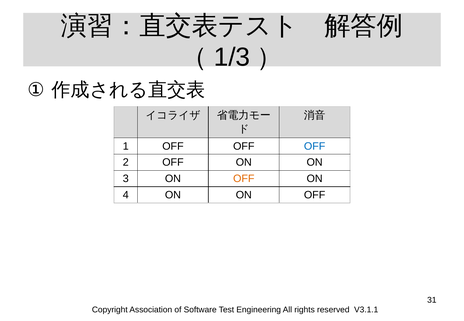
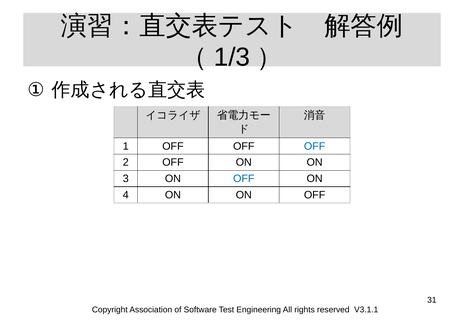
OFF colour: orange -> blue (244, 179)
